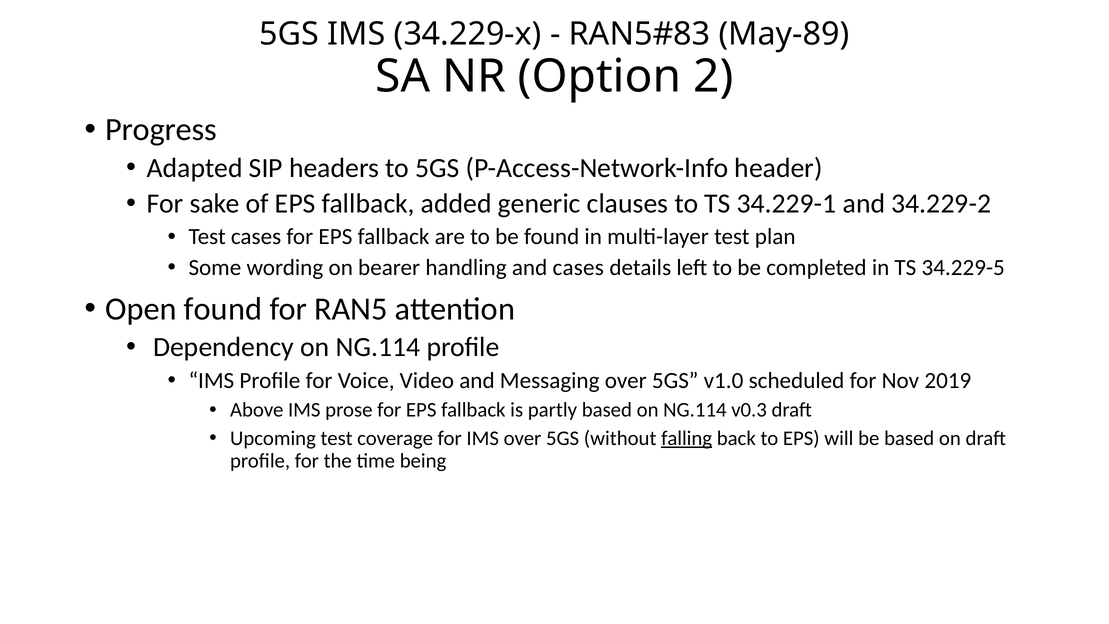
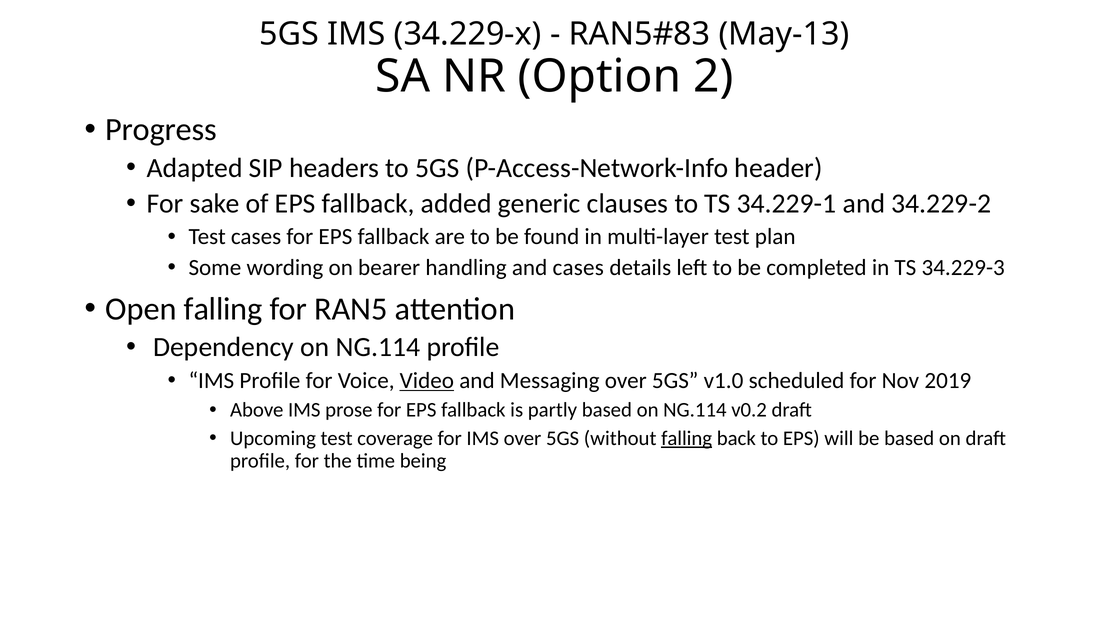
May-89: May-89 -> May-13 (784, 34)
34.229-5: 34.229-5 -> 34.229-3 (963, 268)
Open found: found -> falling (223, 309)
Video underline: none -> present (427, 380)
v0.3: v0.3 -> v0.2 (749, 410)
